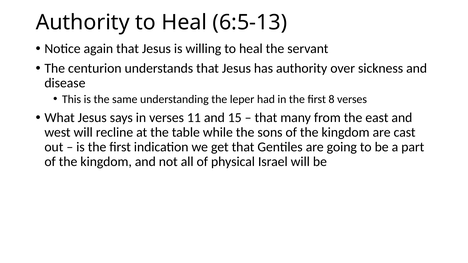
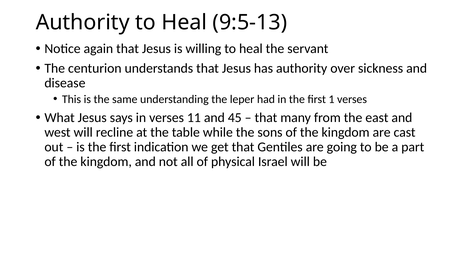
6:5-13: 6:5-13 -> 9:5-13 (250, 23)
8: 8 -> 1 (332, 99)
15: 15 -> 45 (235, 118)
